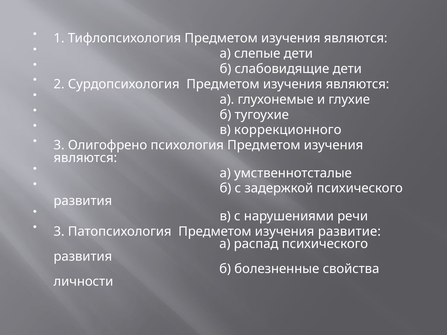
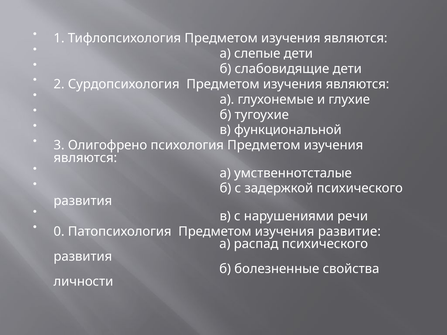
коррекционного: коррекционного -> функциональной (288, 130)
3: 3 -> 0 (59, 232)
